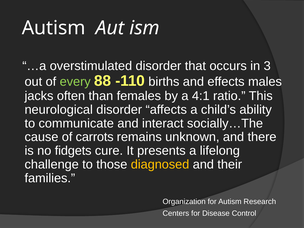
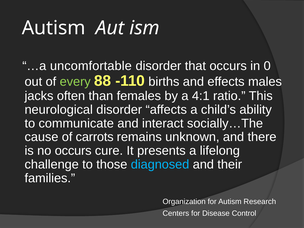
overstimulated: overstimulated -> uncomfortable (91, 66)
3: 3 -> 0 (267, 66)
no fidgets: fidgets -> occurs (73, 151)
diagnosed colour: yellow -> light blue (160, 164)
